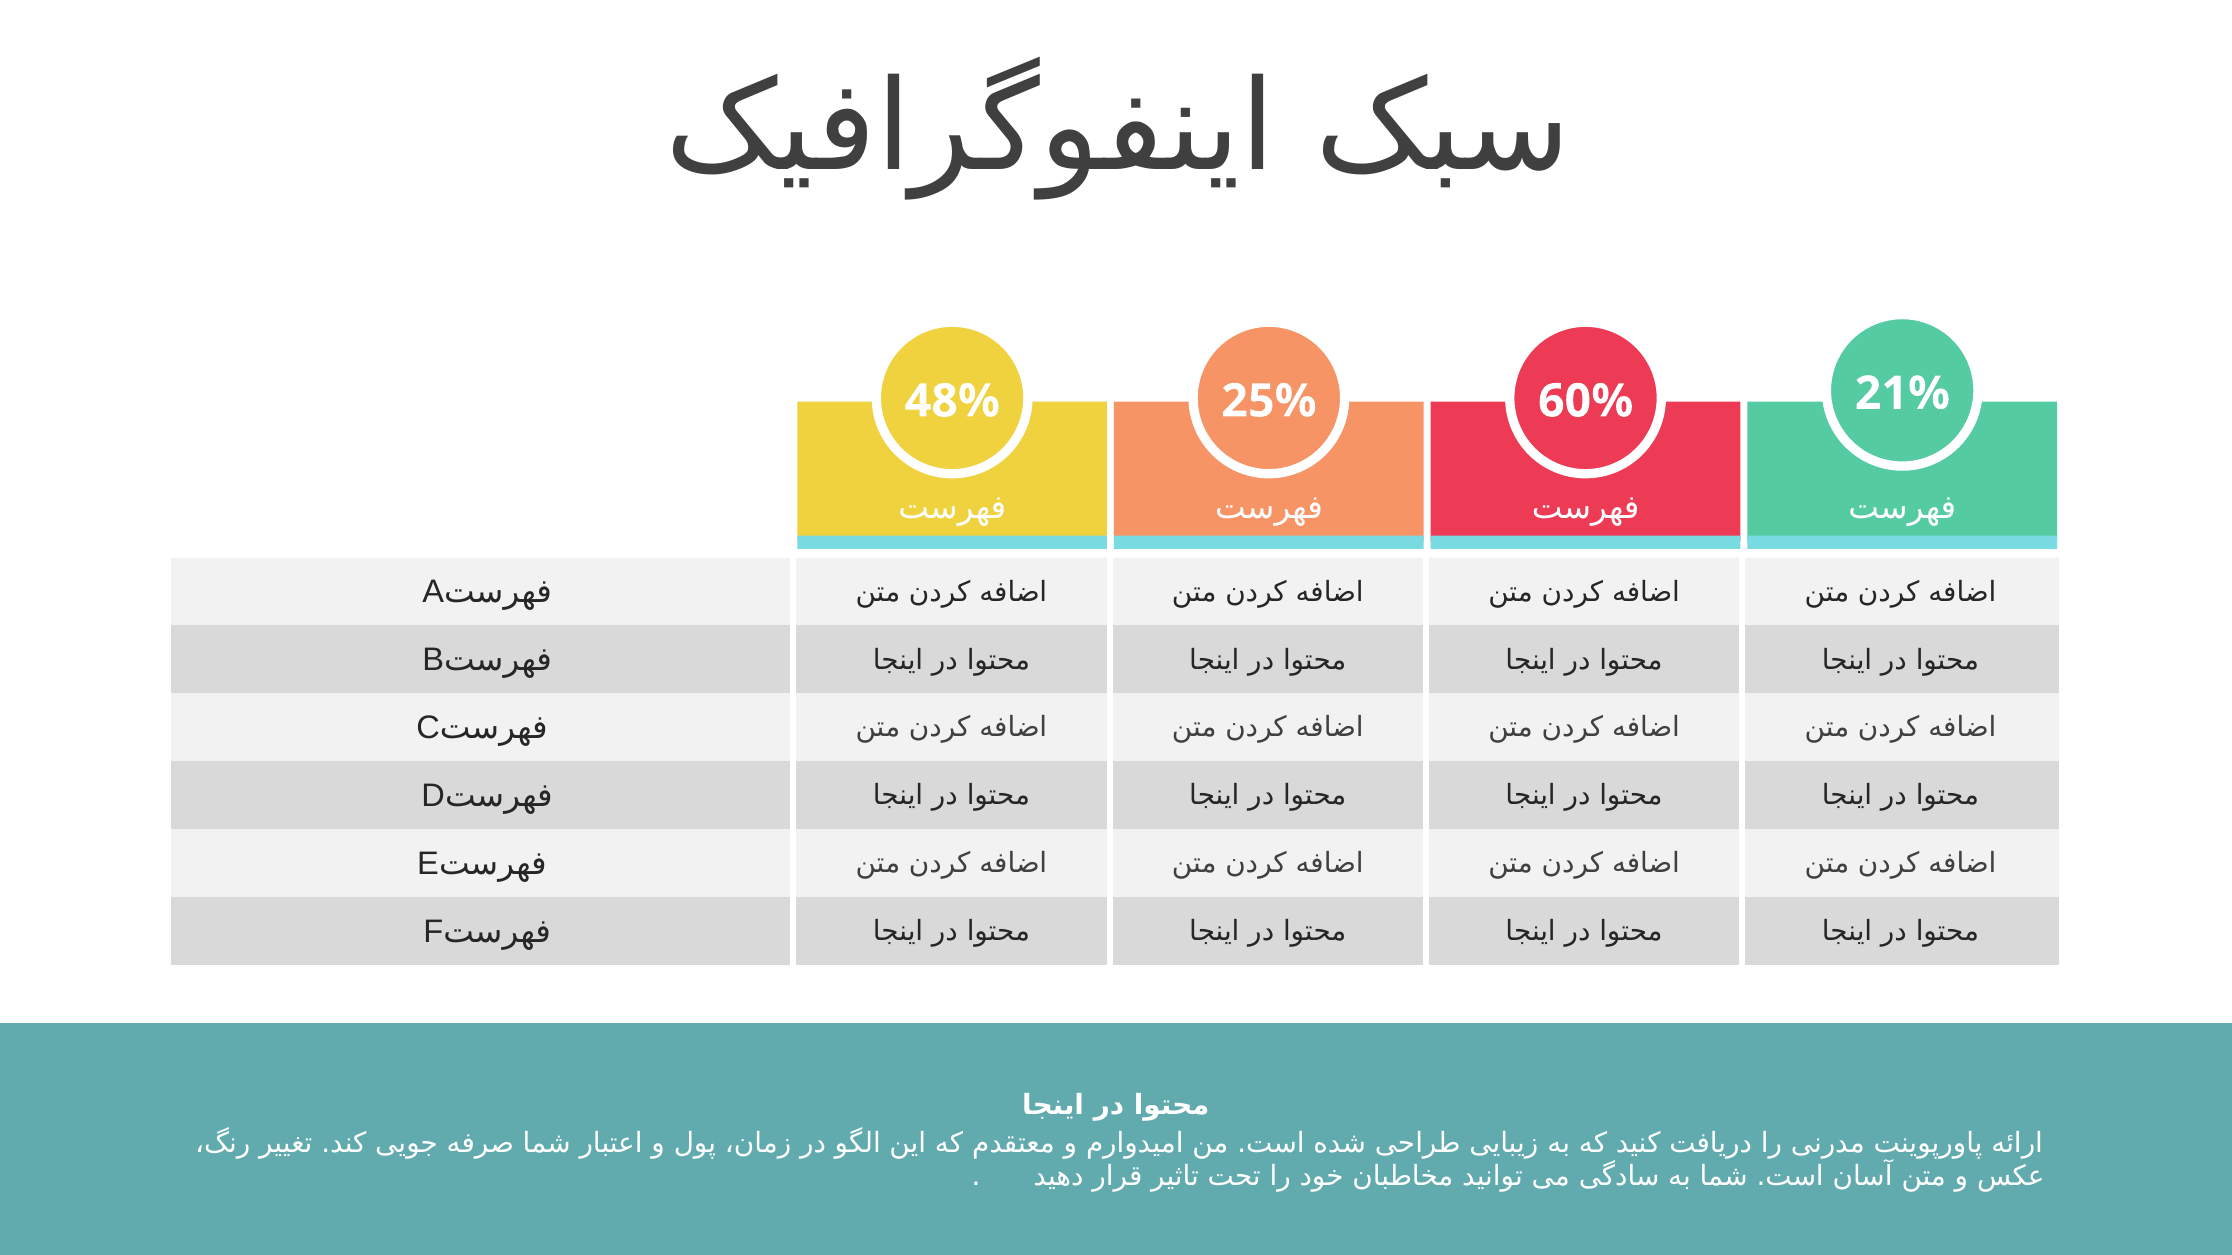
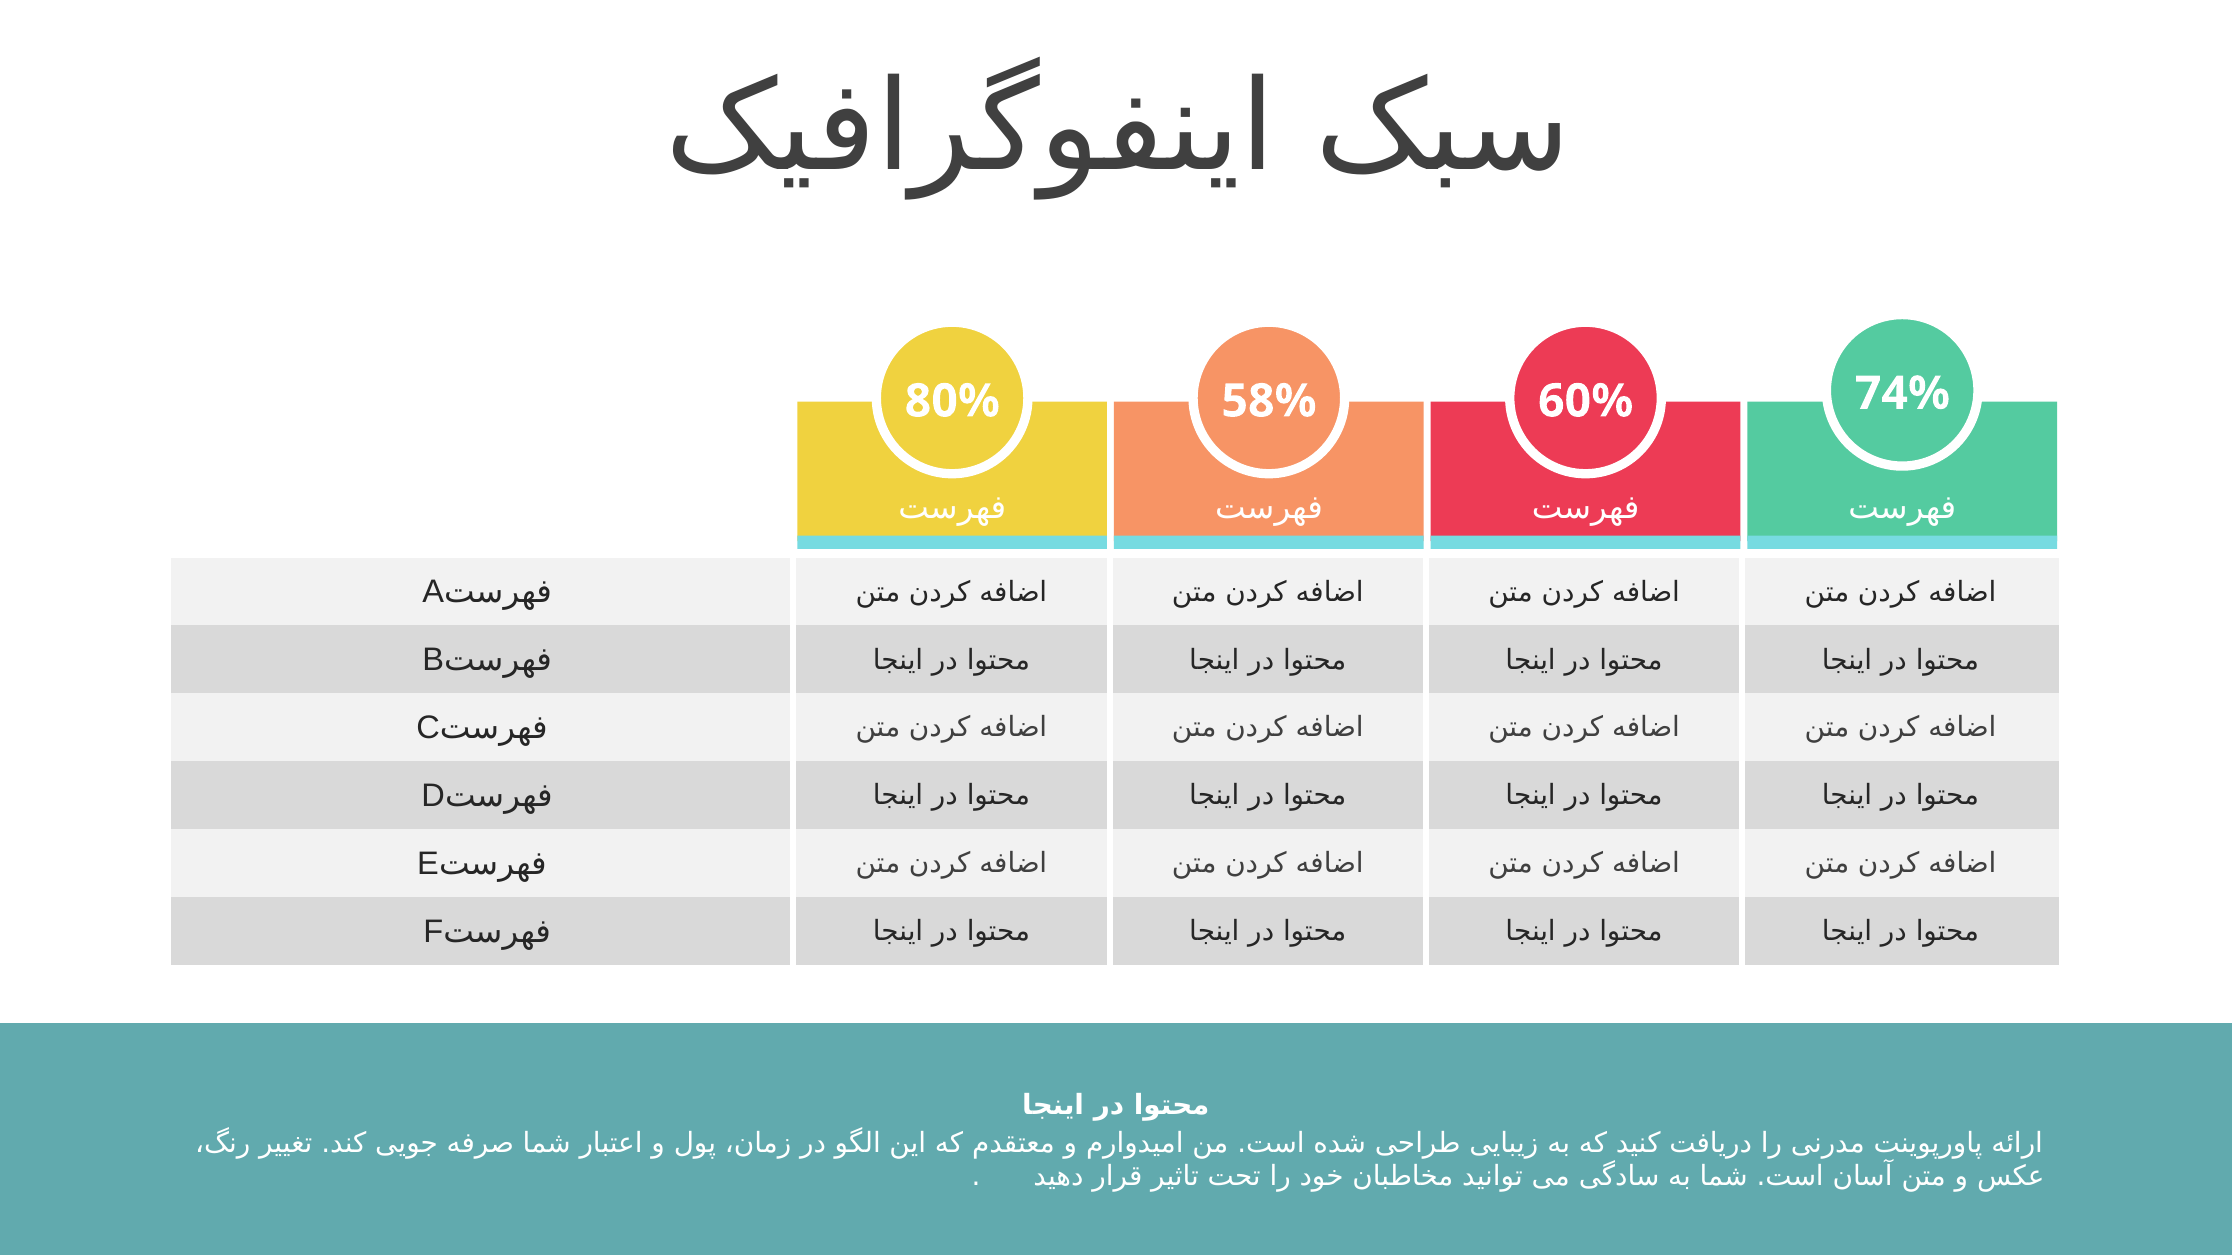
21%: 21% -> 74% (1902, 394)
48%: 48% -> 80% (952, 401)
25%: 25% -> 58% (1269, 401)
